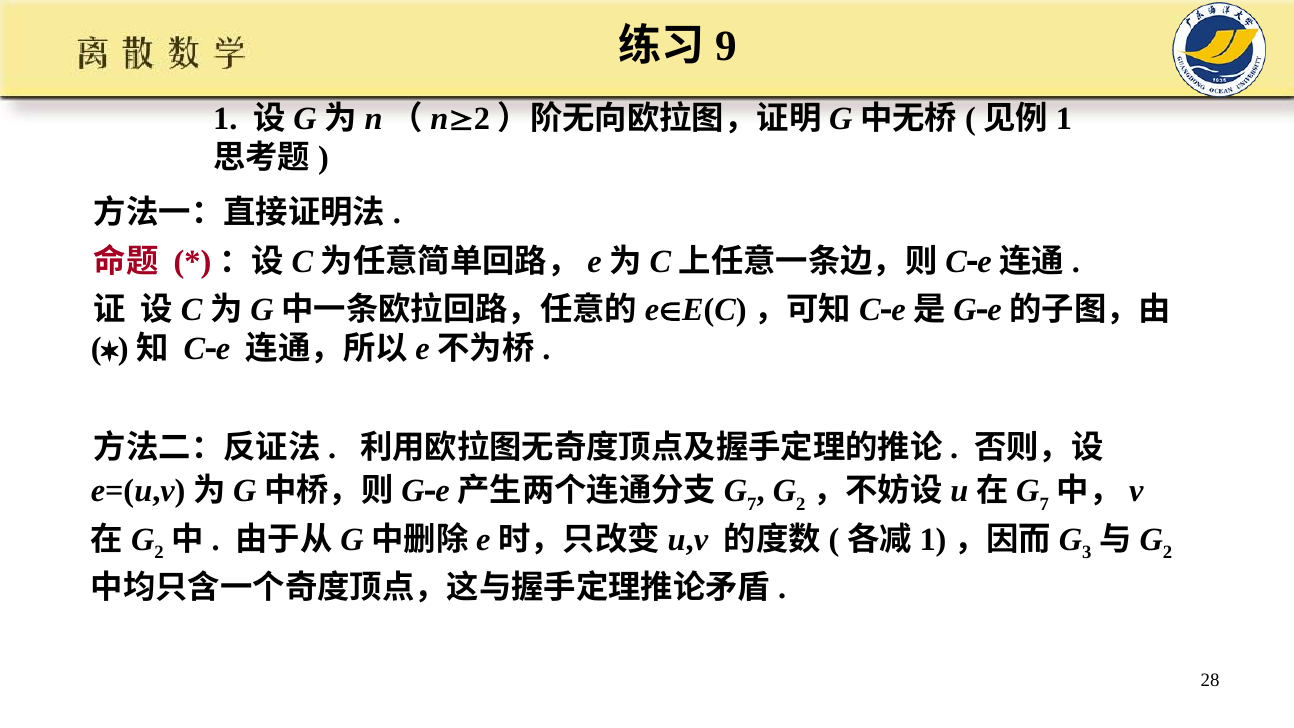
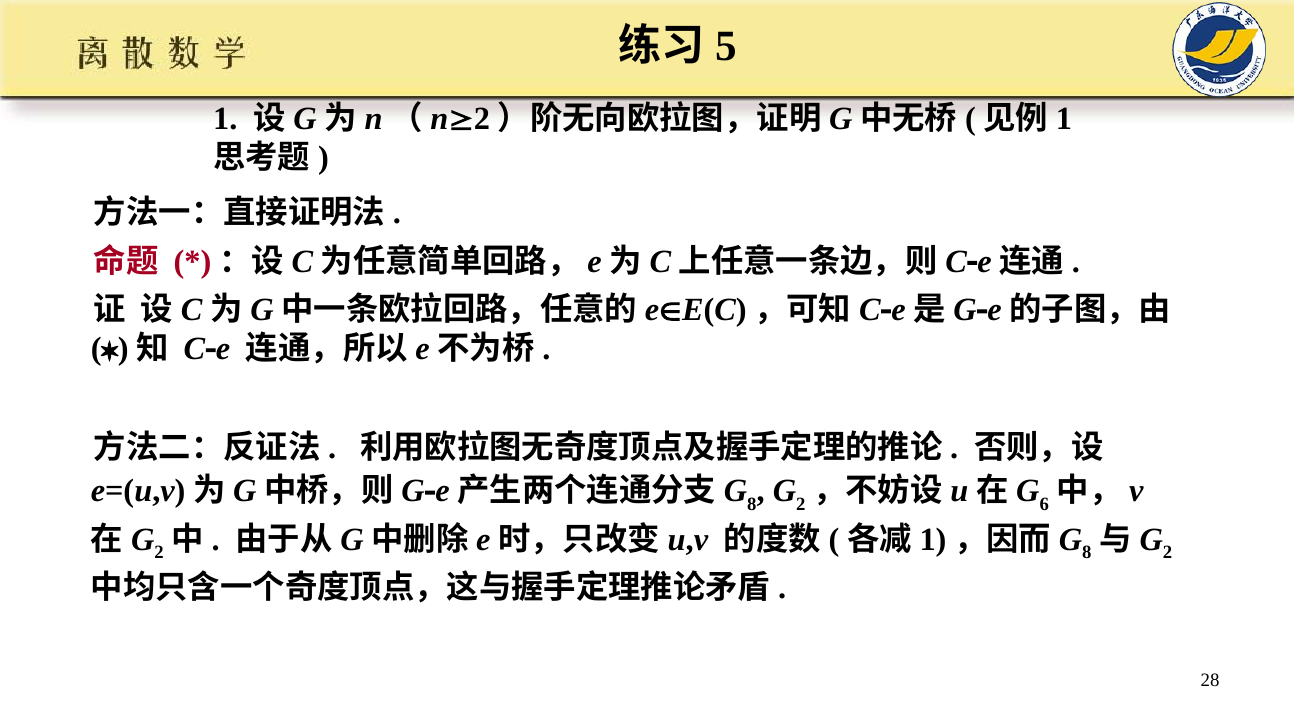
9: 9 -> 5 (726, 46)
7: 7 -> 8 (752, 504)
7: 7 -> 6 (1044, 504)
3: 3 -> 8 (1087, 552)
